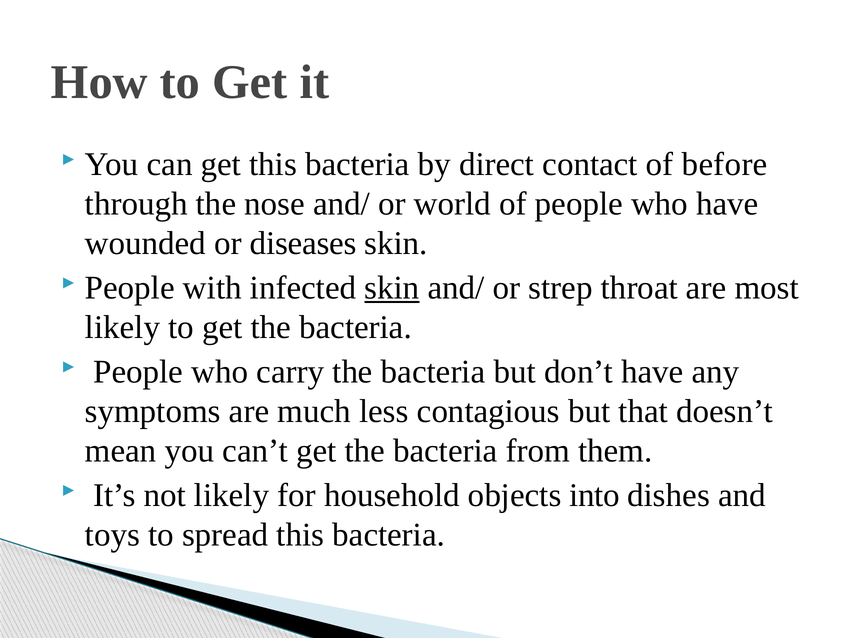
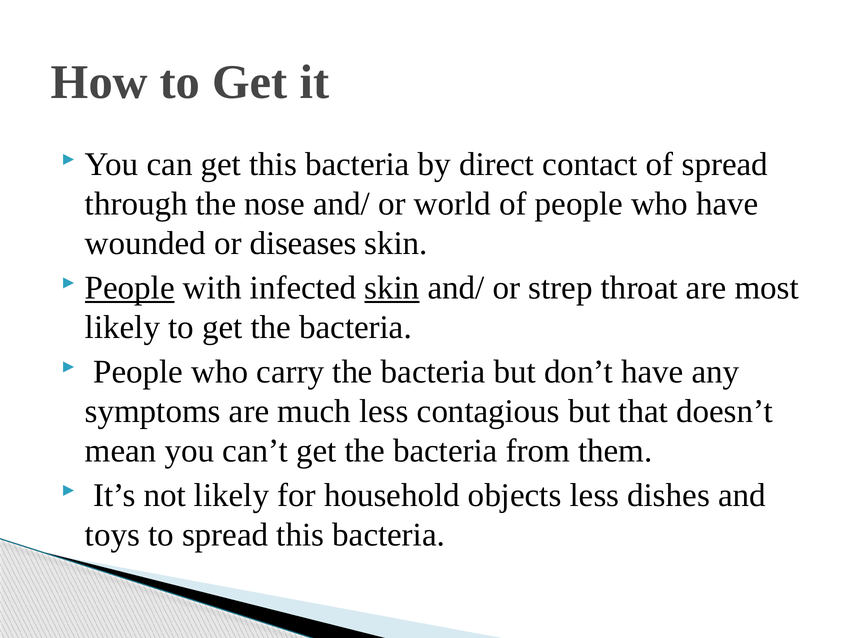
of before: before -> spread (725, 164)
People underline: none -> present (130, 288)
objects into: into -> less (594, 495)
